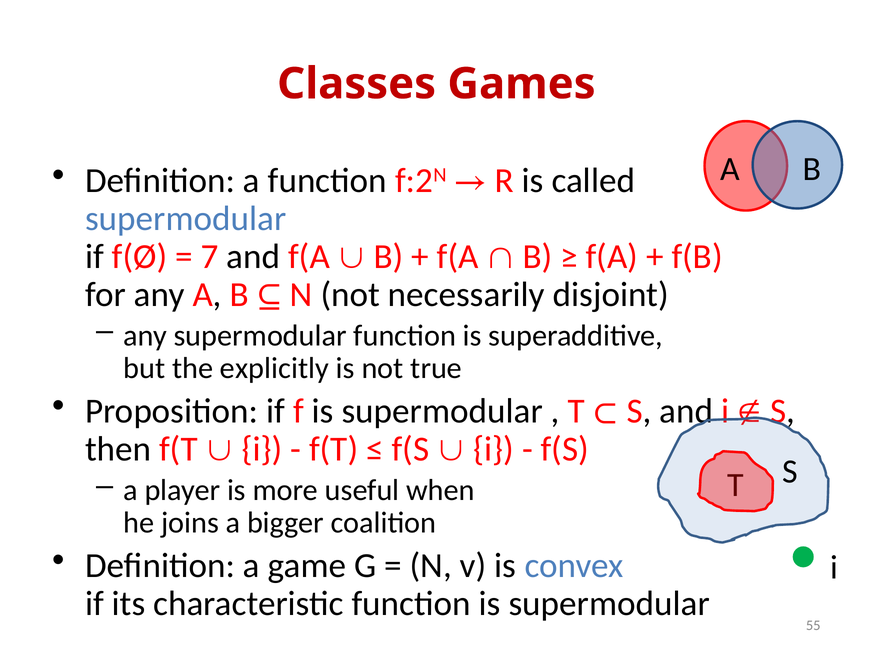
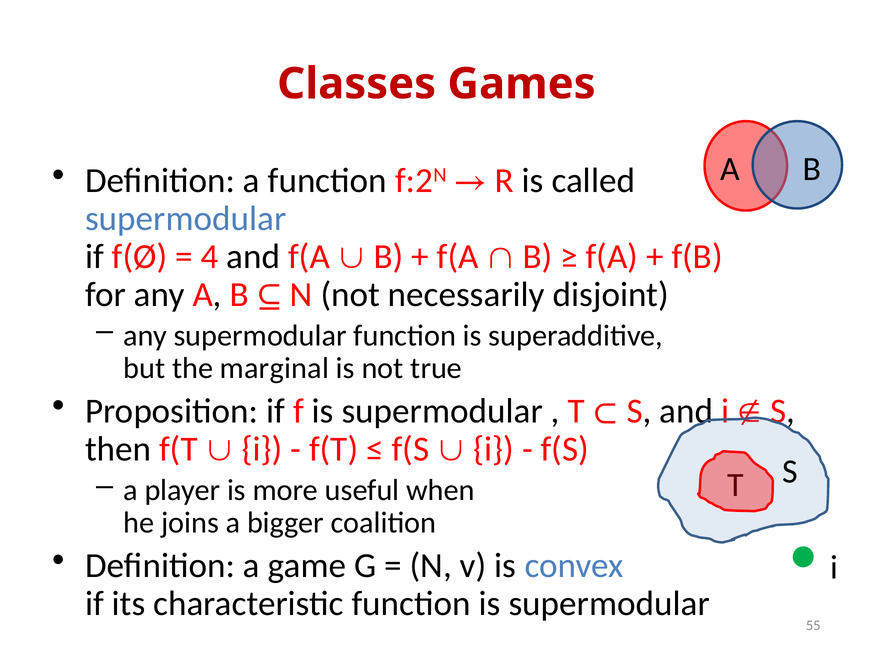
7: 7 -> 4 (210, 257)
explicitly: explicitly -> marginal (274, 368)
